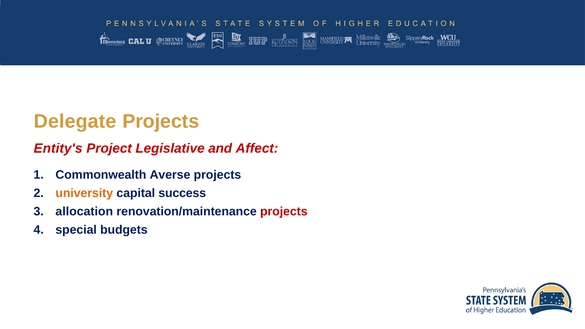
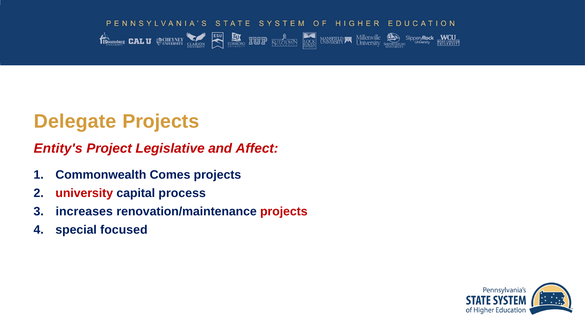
Averse: Averse -> Comes (170, 175)
university colour: orange -> red (84, 193)
success: success -> process (182, 193)
allocation: allocation -> increases (84, 211)
budgets: budgets -> focused (124, 230)
